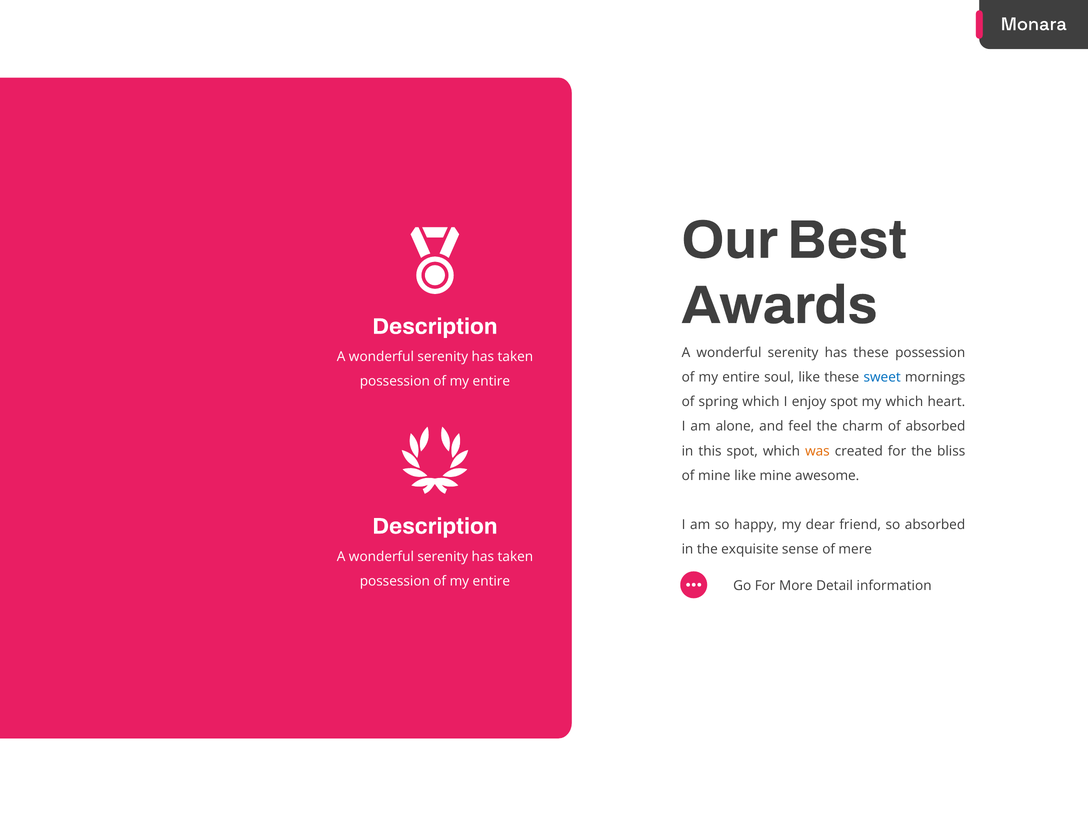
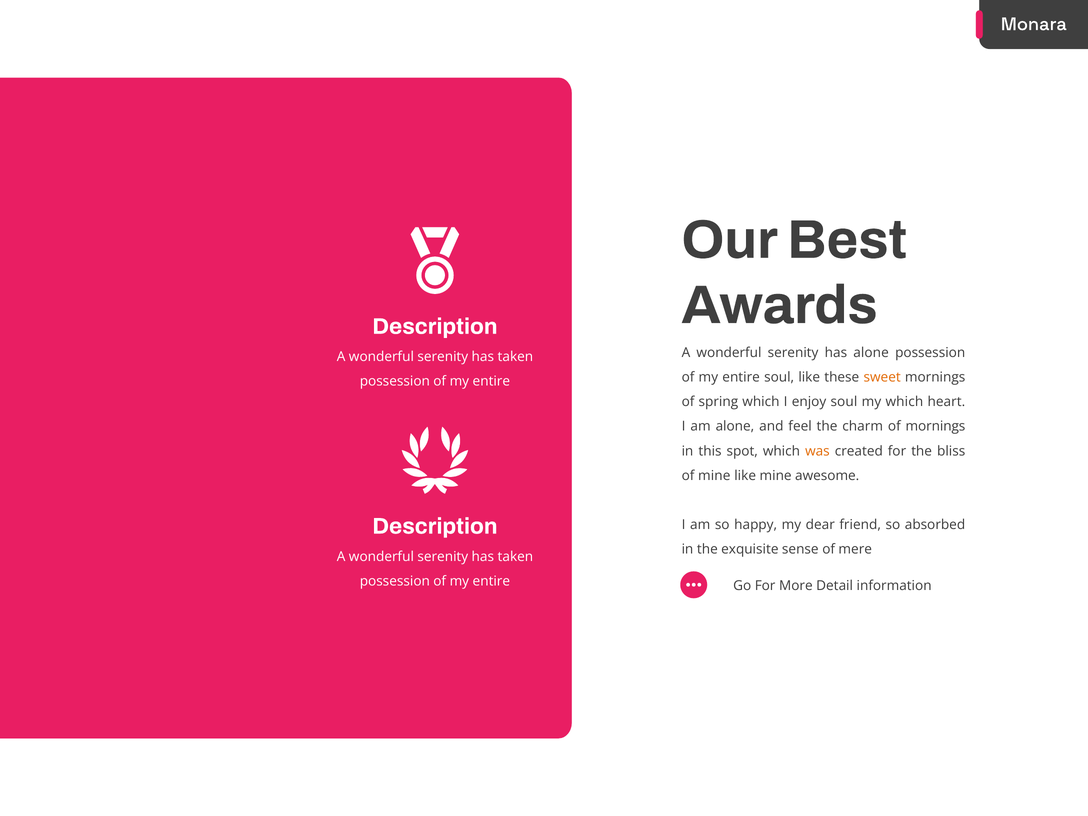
has these: these -> alone (871, 353)
sweet colour: blue -> orange (882, 377)
enjoy spot: spot -> soul (844, 402)
of absorbed: absorbed -> mornings (935, 426)
